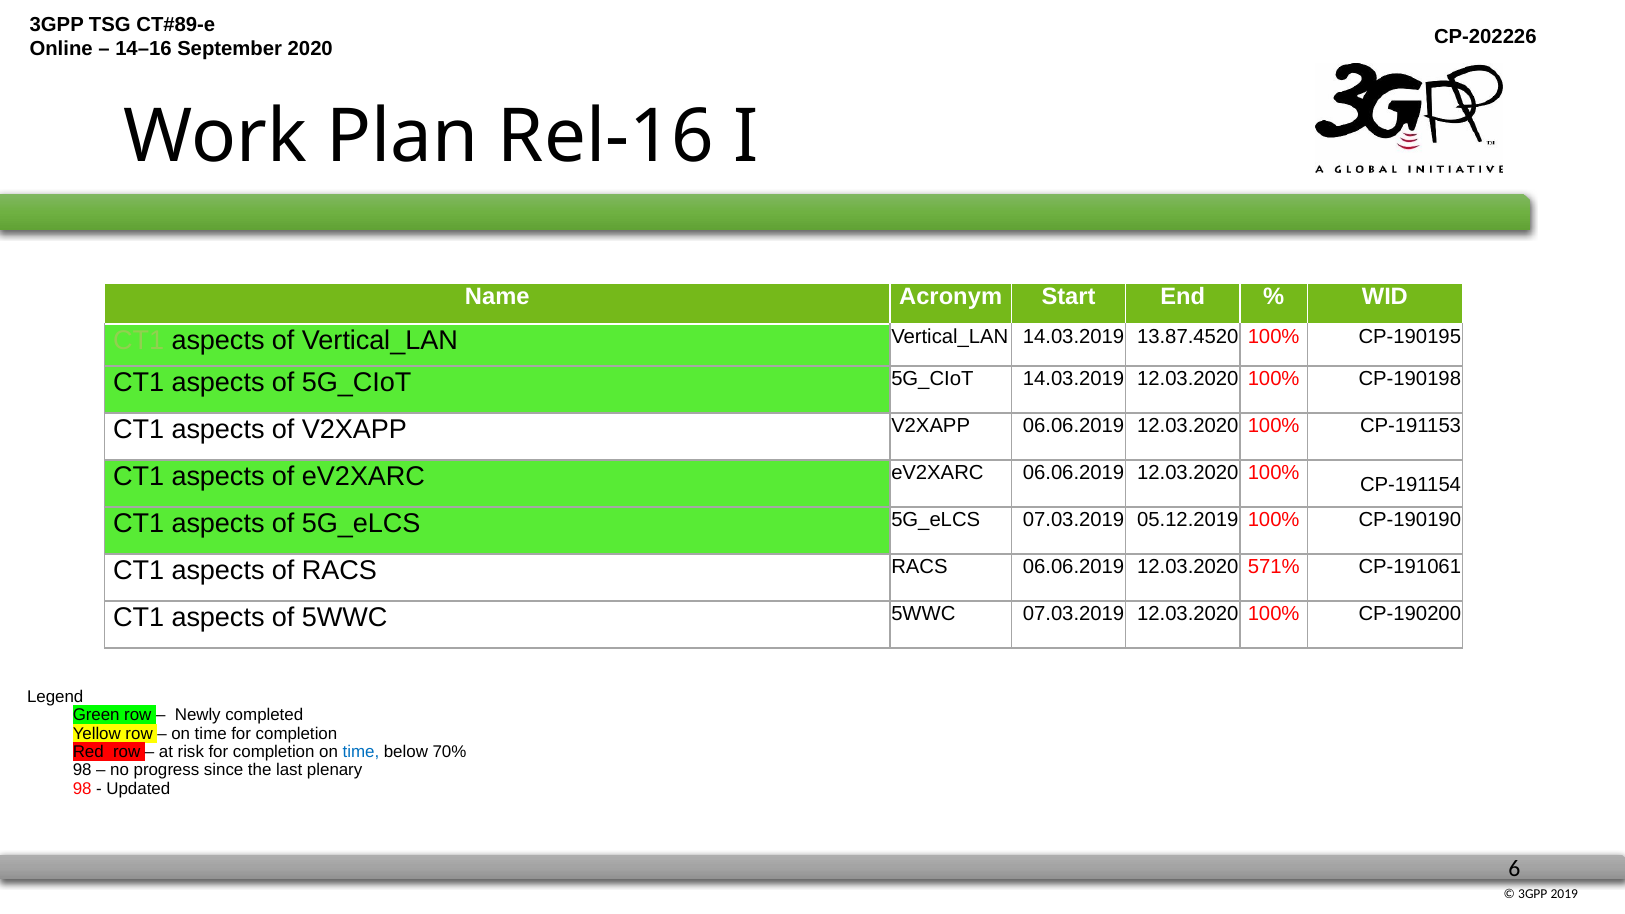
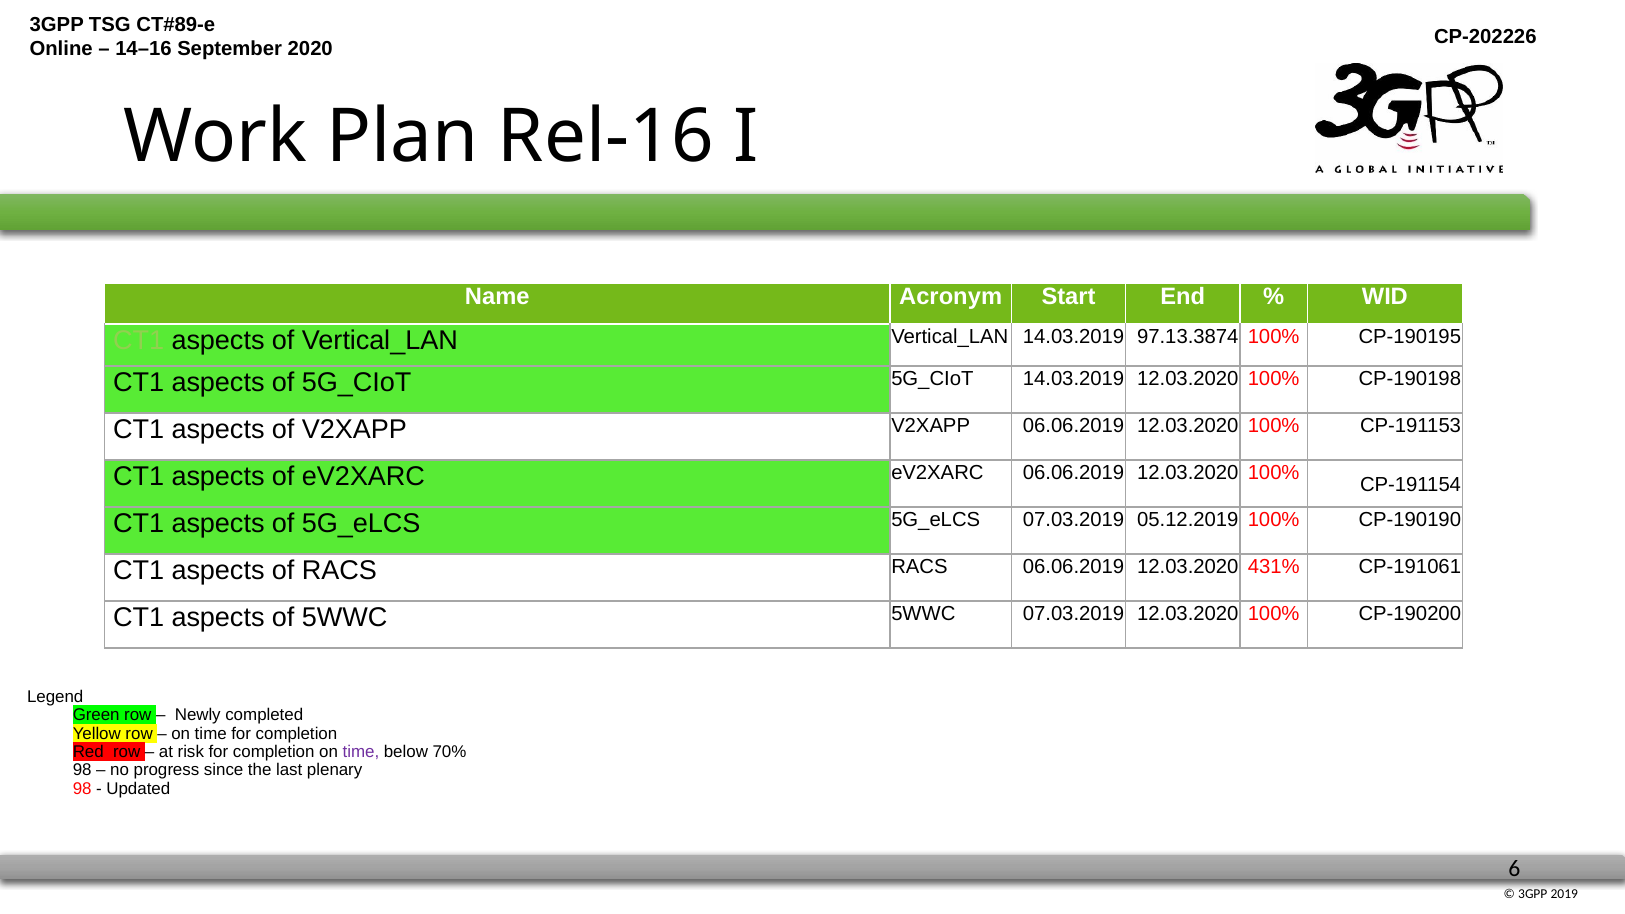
13.87.4520: 13.87.4520 -> 97.13.3874 (1188, 337)
571%: 571% -> 431% (1274, 567)
time colour: blue -> purple (361, 752)
